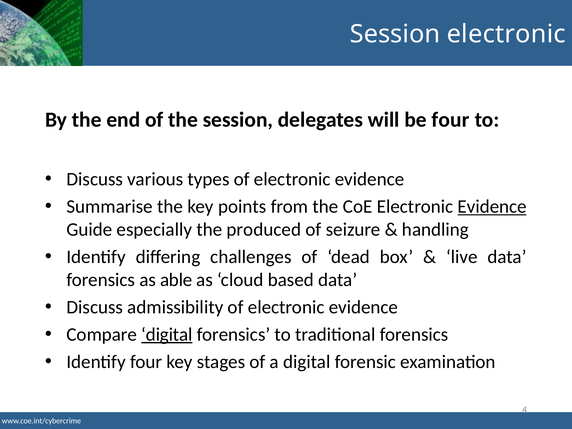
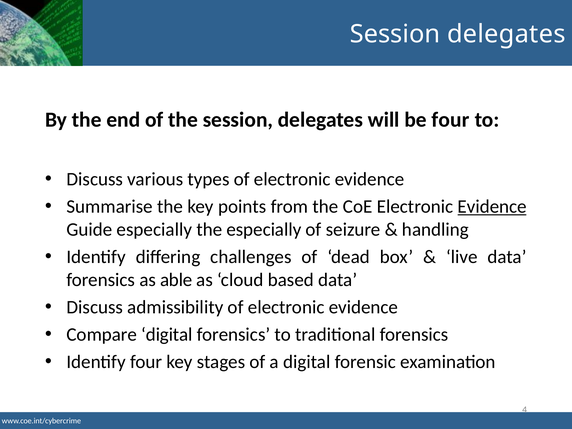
electronic: electronic -> delegates (506, 34)
the produced: produced -> especially (264, 230)
digital underline: present -> none (167, 334)
